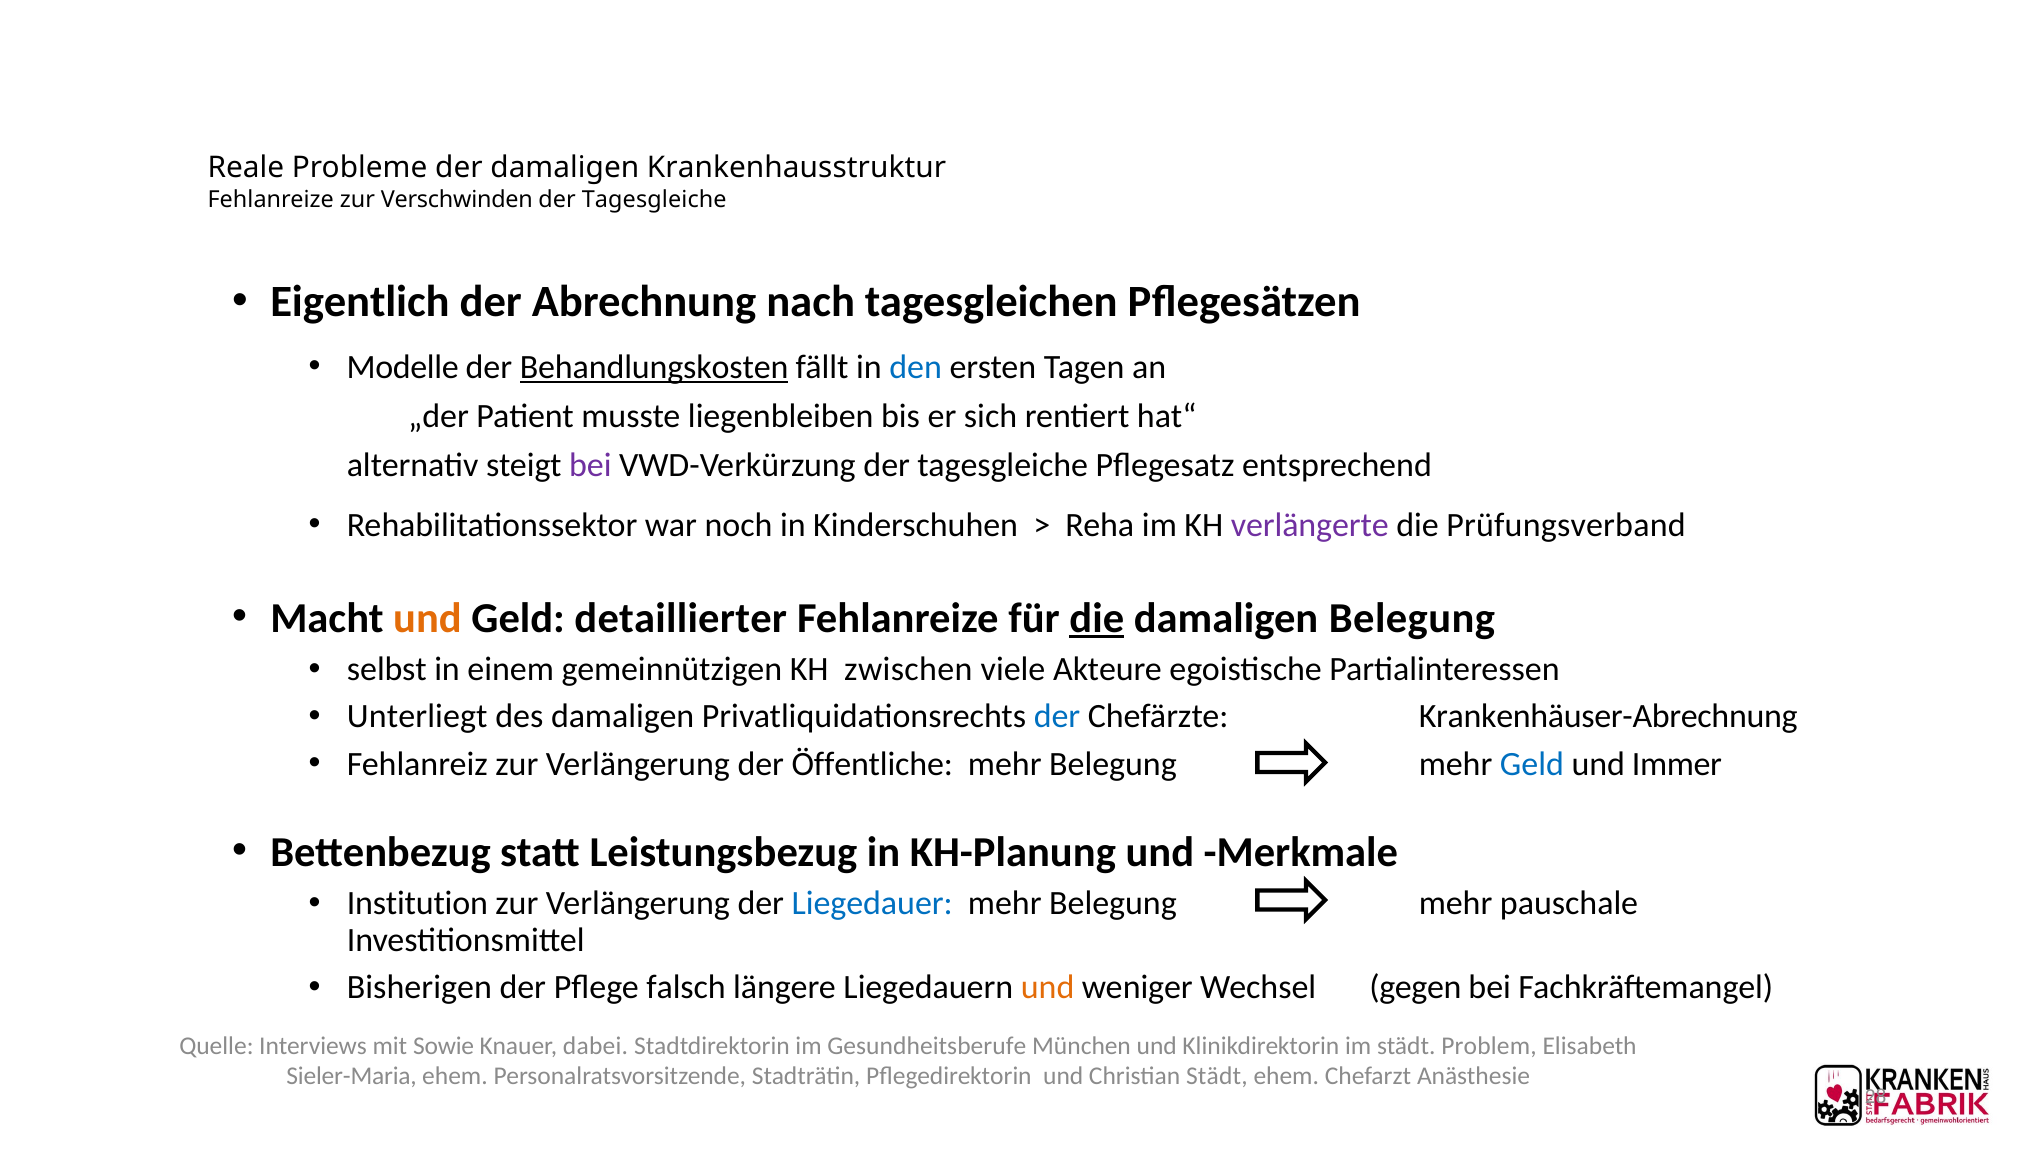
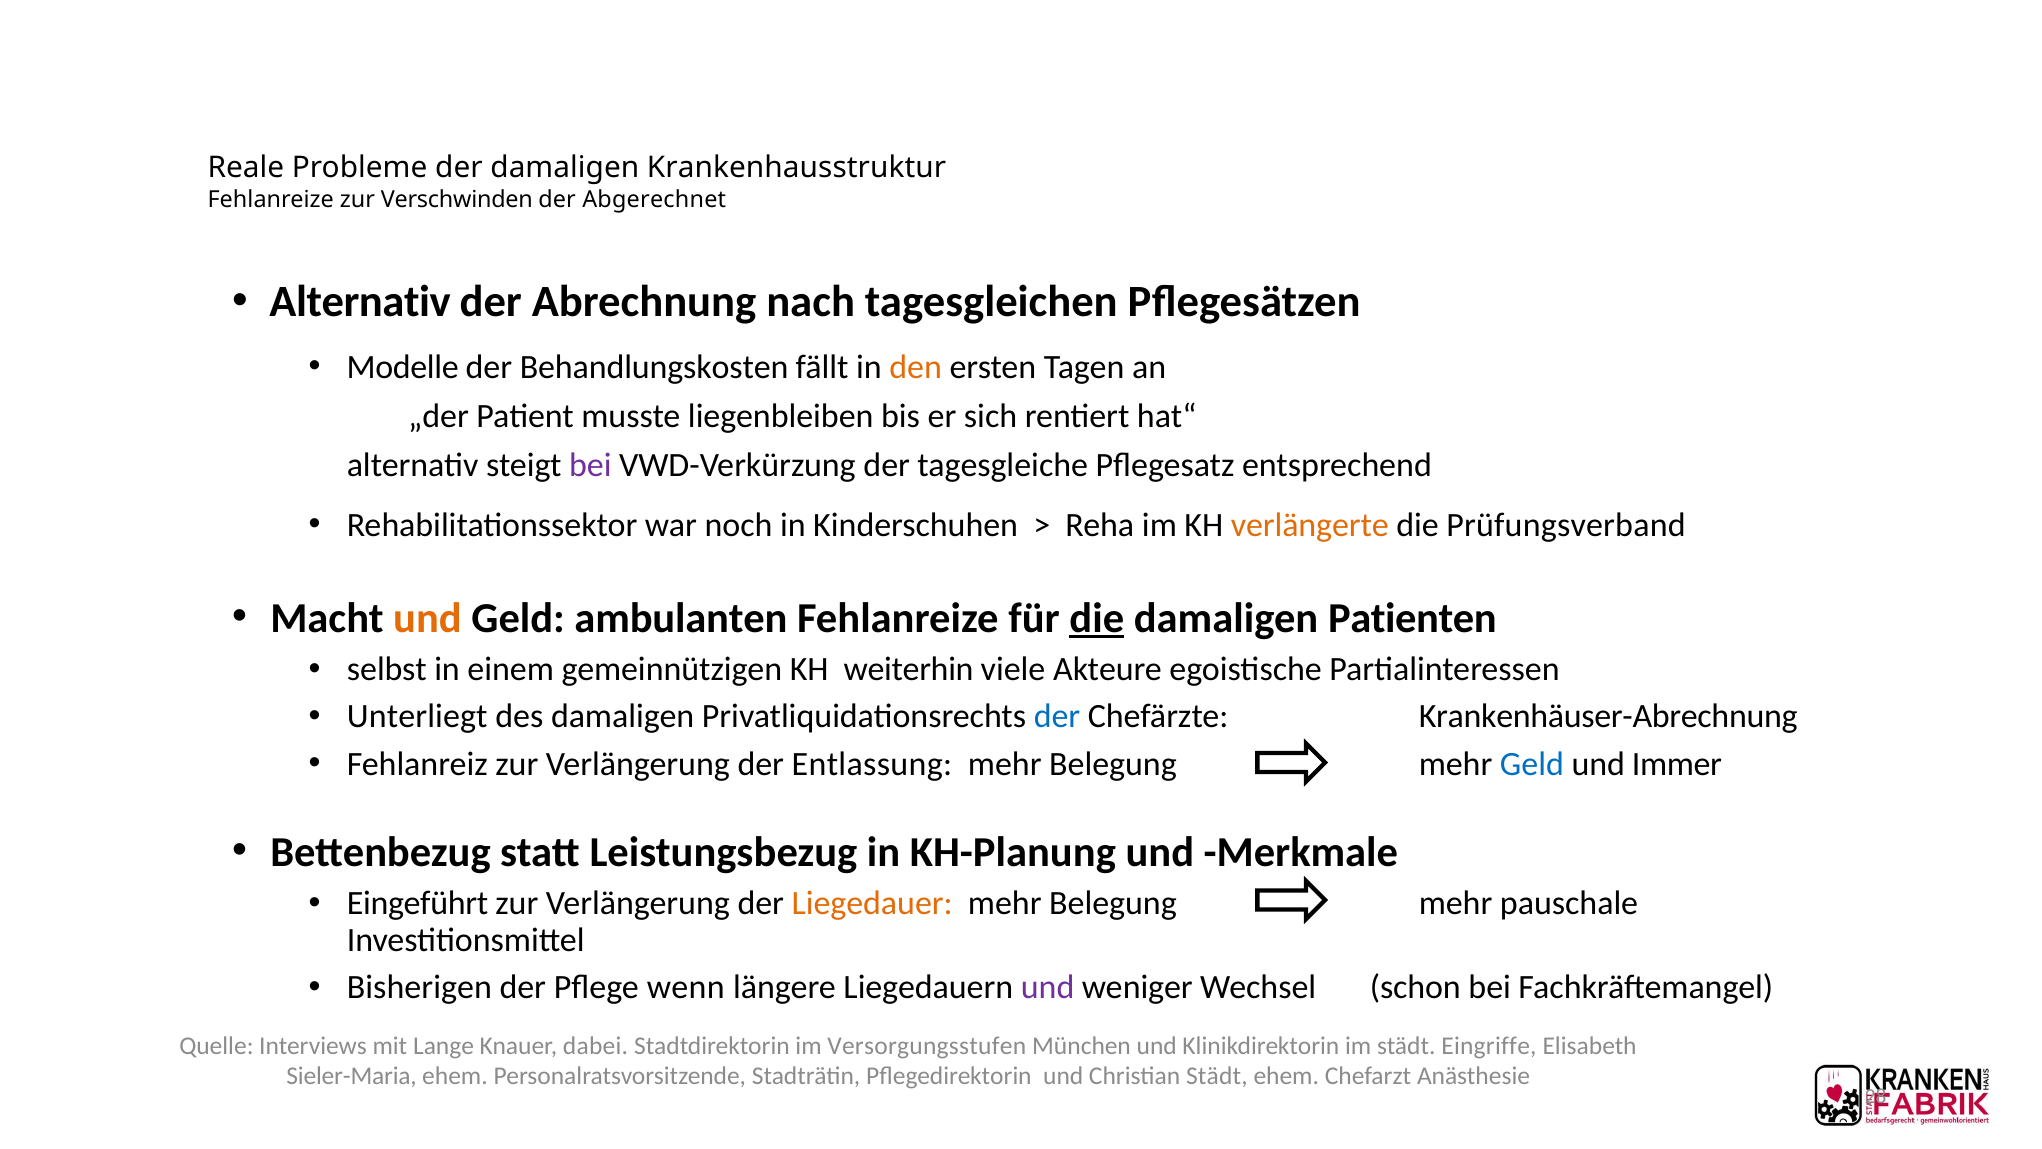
Tagesgleiche: Tagesgleiche -> Abgerechnet (654, 200)
Eigentlich: Eigentlich -> Alternativ (360, 302)
Behandlungskosten underline: present -> none (654, 368)
den colour: blue -> orange (916, 368)
verlängerte colour: purple -> orange (1310, 525)
detaillierter: detaillierter -> ambulanten (681, 618)
damaligen Belegung: Belegung -> Patienten (1412, 618)
zwischen: zwischen -> weiterhin (909, 669)
Öffentliche: Öffentliche -> Entlassung (872, 764)
Institution: Institution -> Eingeführt (417, 903)
Liegedauer colour: blue -> orange (872, 903)
falsch: falsch -> wenn (686, 987)
und colour: orange -> purple (1048, 987)
gegen: gegen -> schon (1415, 987)
Sowie: Sowie -> Lange (444, 1045)
Gesundheitsberufe: Gesundheitsberufe -> Versorgungsstufen (927, 1045)
Problem: Problem -> Eingriffe (1489, 1045)
